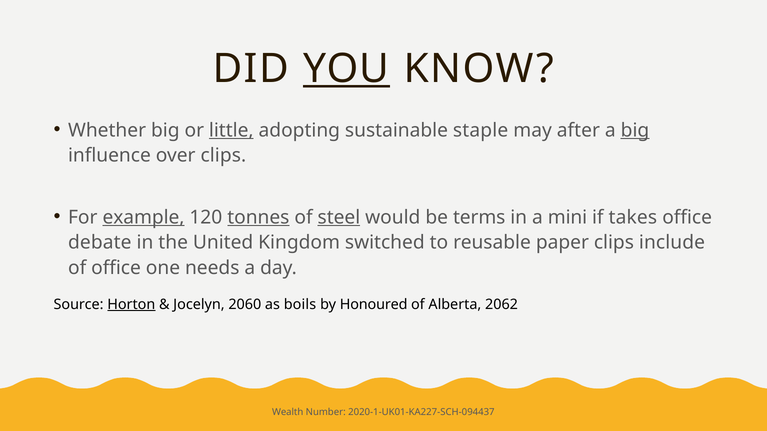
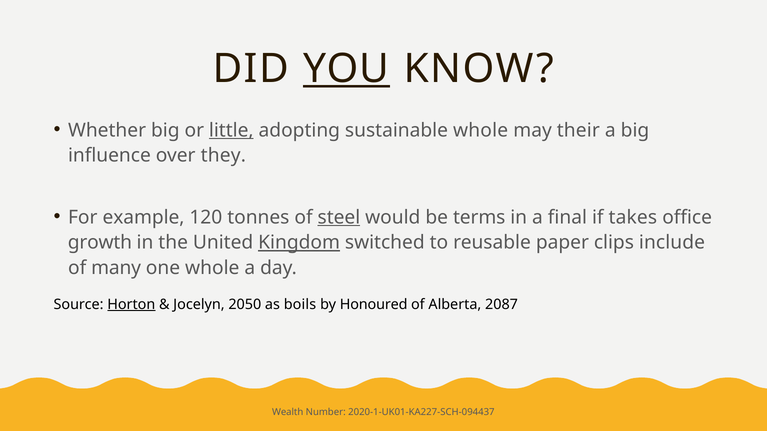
sustainable staple: staple -> whole (481, 130)
after: after -> their (578, 130)
big underline: present -> none (635, 130)
over clips: clips -> they (223, 156)
example underline: present -> none (143, 217)
tonnes underline: present -> none (258, 217)
mini: mini -> final (567, 217)
debate: debate -> growth (100, 243)
Kingdom underline: none -> present (299, 243)
of office: office -> many (116, 268)
one needs: needs -> whole (212, 268)
2060: 2060 -> 2050 (245, 305)
2062: 2062 -> 2087 (502, 305)
